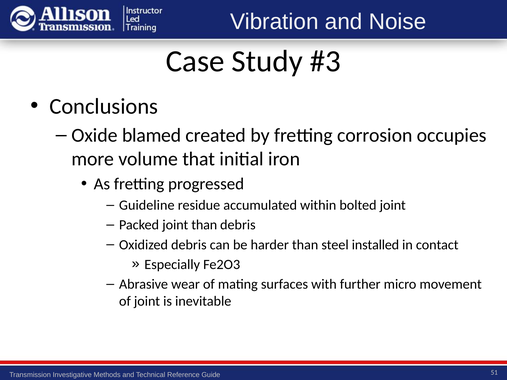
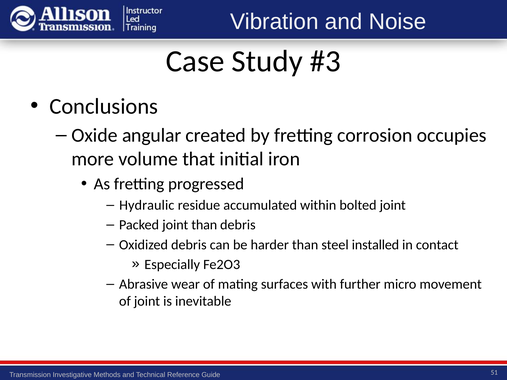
blamed: blamed -> angular (152, 135)
Guideline: Guideline -> Hydraulic (147, 205)
